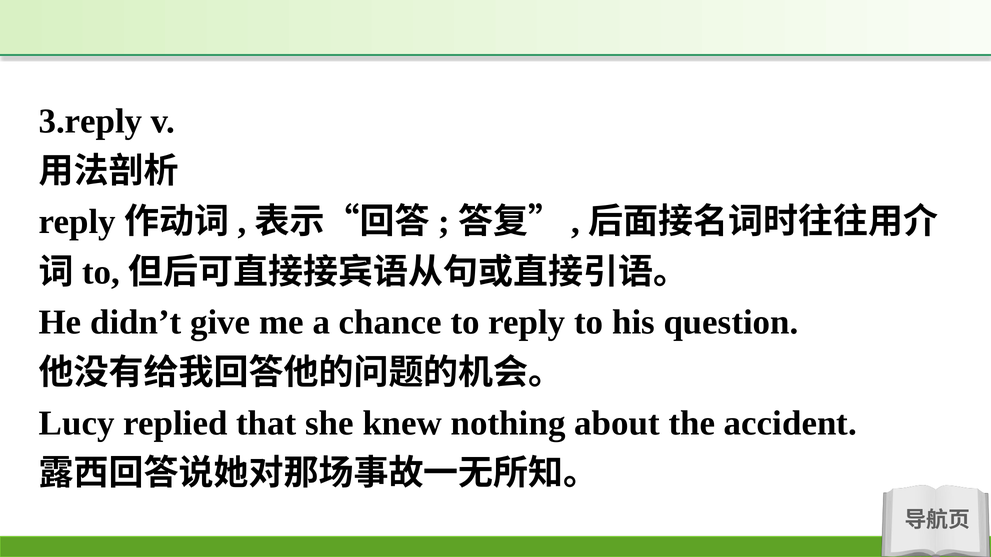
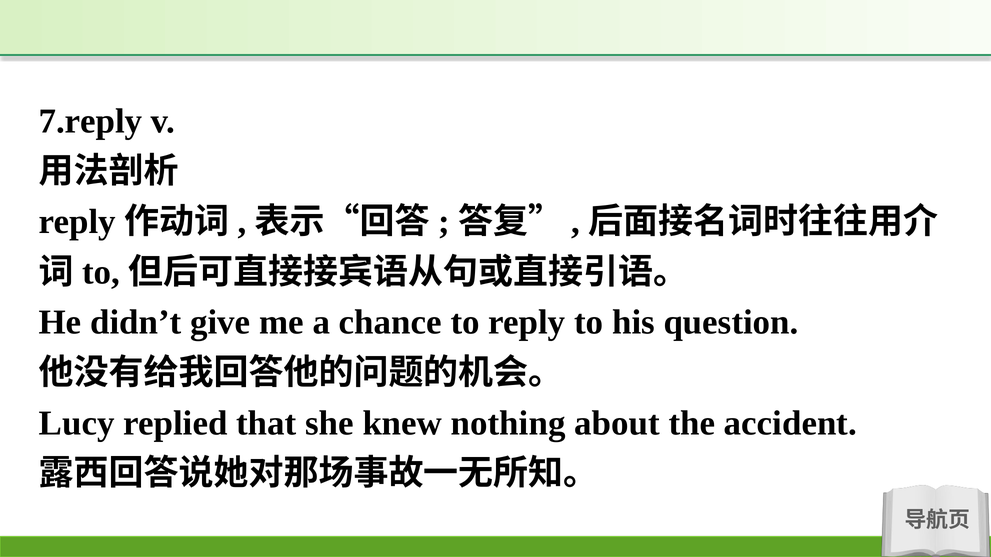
3.reply: 3.reply -> 7.reply (91, 121)
